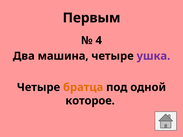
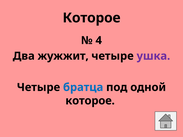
Первым: Первым -> Которое (92, 18)
машина: машина -> жужжит (63, 56)
братца colour: orange -> blue (83, 87)
